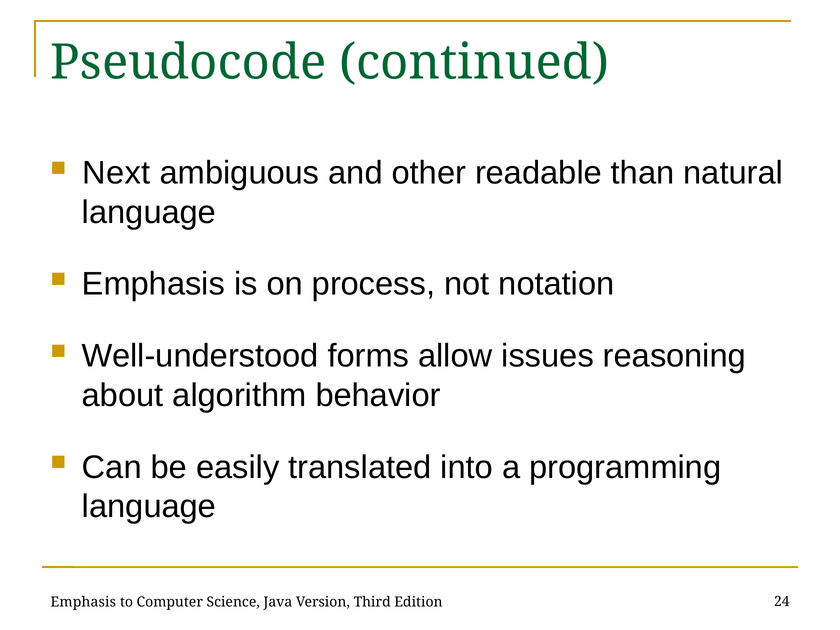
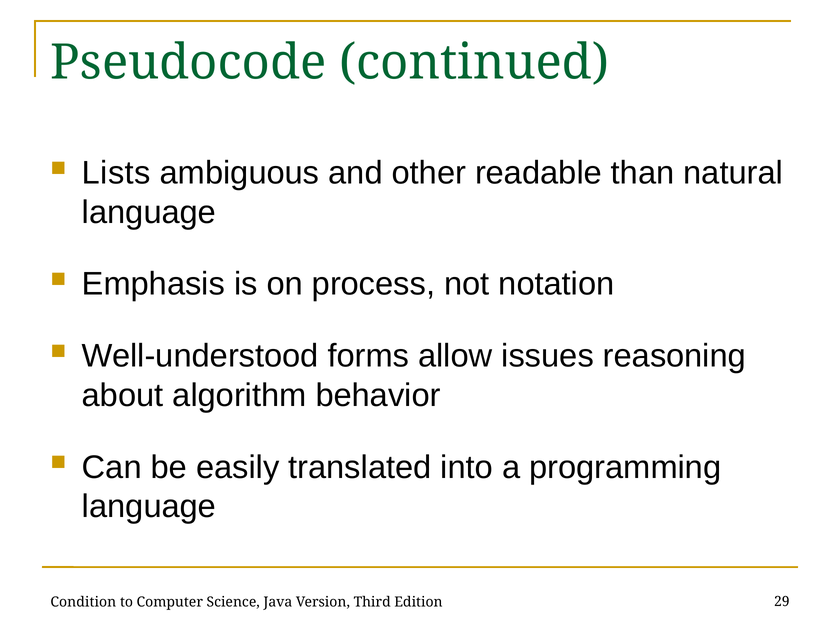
Next: Next -> Lists (116, 173)
Emphasis: Emphasis -> Condition (83, 602)
24: 24 -> 29 (782, 602)
